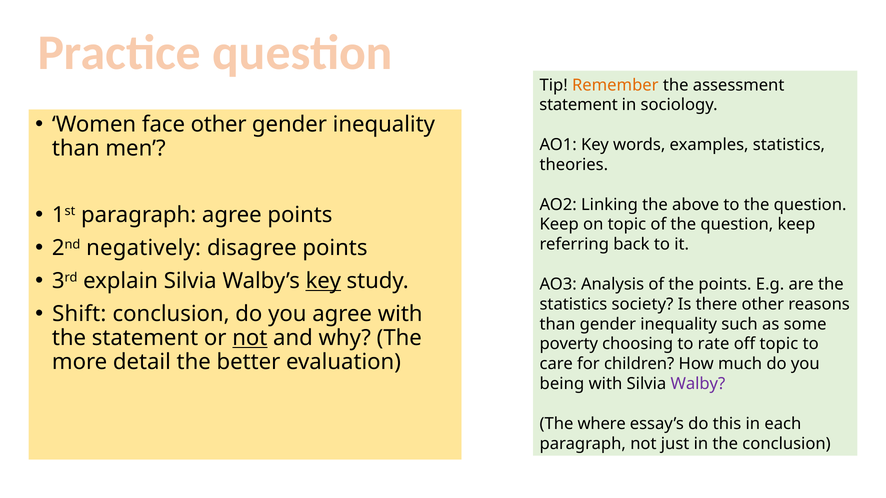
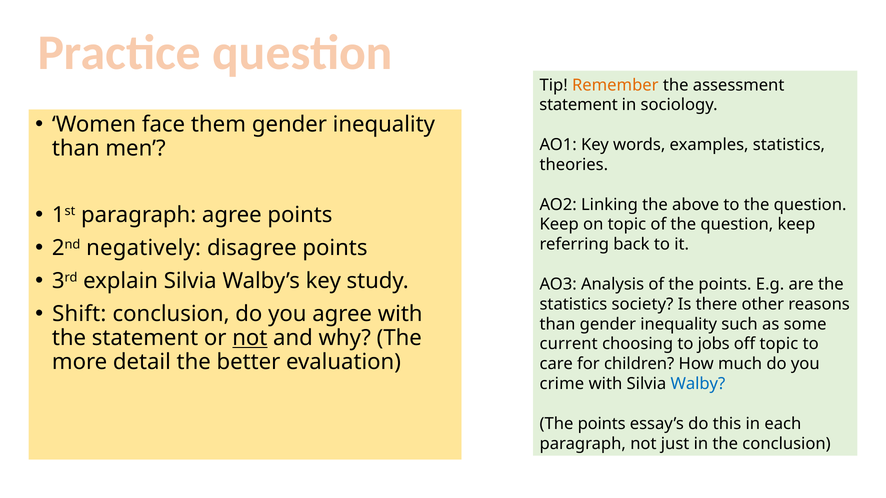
face other: other -> them (218, 125)
key underline: present -> none (323, 281)
poverty: poverty -> current (569, 344)
rate: rate -> jobs (714, 344)
being: being -> crime (562, 384)
Walby colour: purple -> blue (698, 384)
where: where -> points (602, 424)
